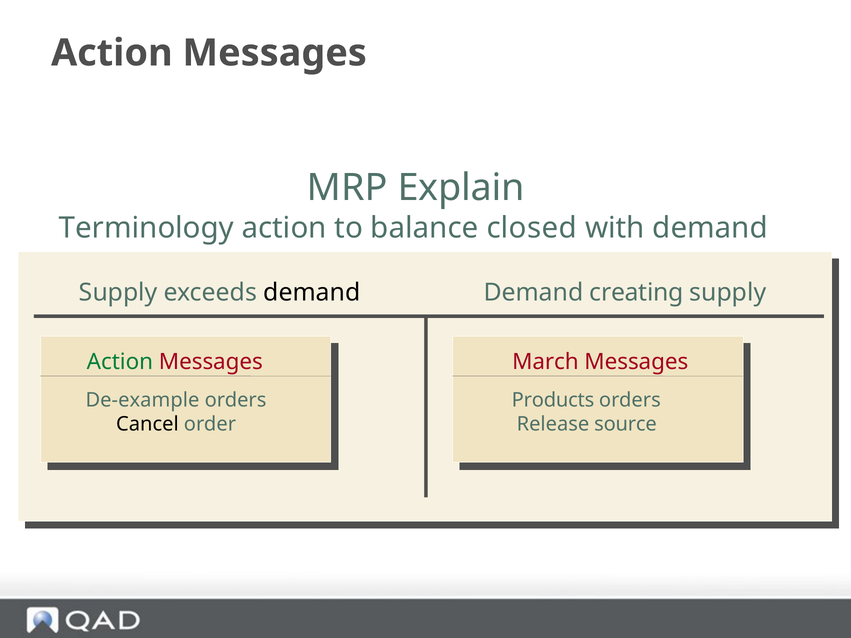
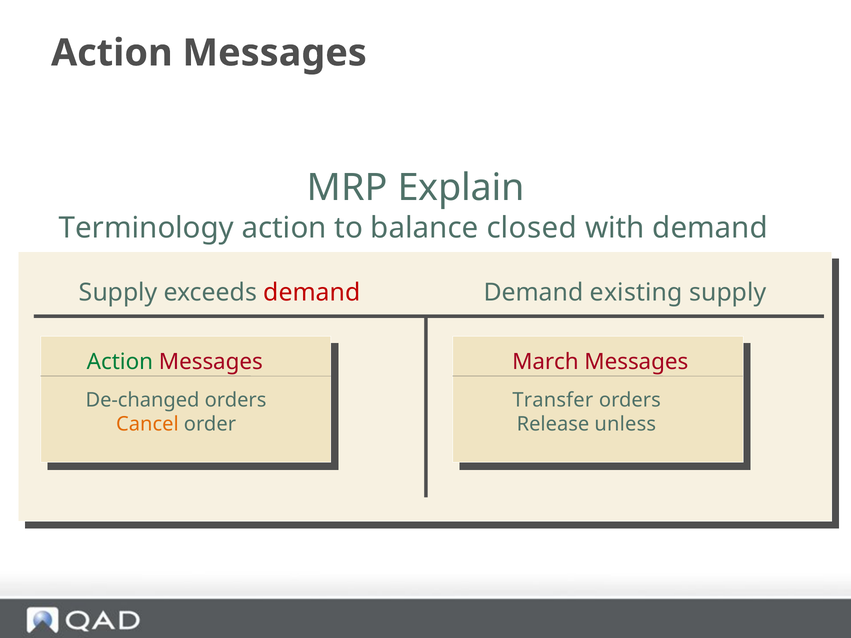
demand colour: black -> red (312, 293)
creating: creating -> existing (636, 293)
De-example: De-example -> De-changed (142, 400)
Products: Products -> Transfer (553, 400)
Cancel colour: black -> orange (147, 424)
source: source -> unless (625, 424)
